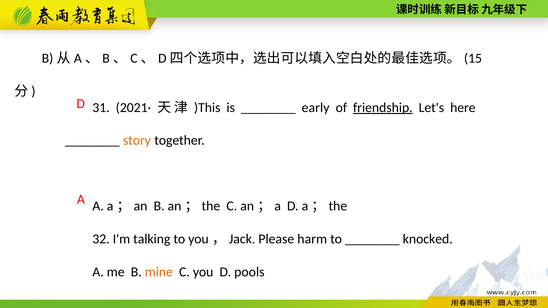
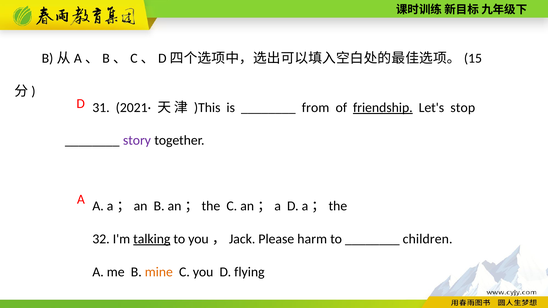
early: early -> from (316, 108)
here: here -> stop (463, 108)
story colour: orange -> purple (137, 141)
talking underline: none -> present (152, 239)
knocked: knocked -> children (428, 239)
pools: pools -> flying (249, 272)
